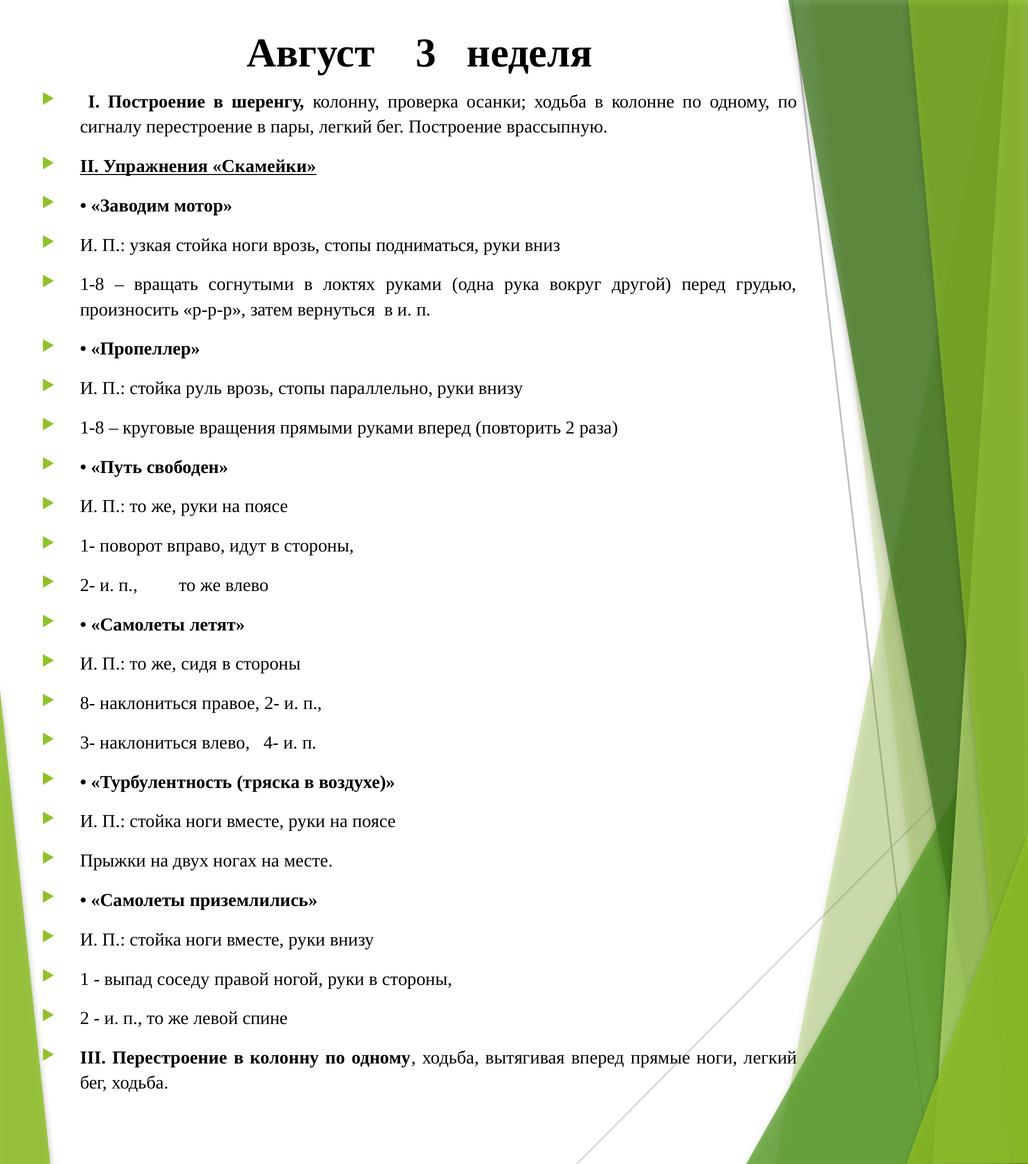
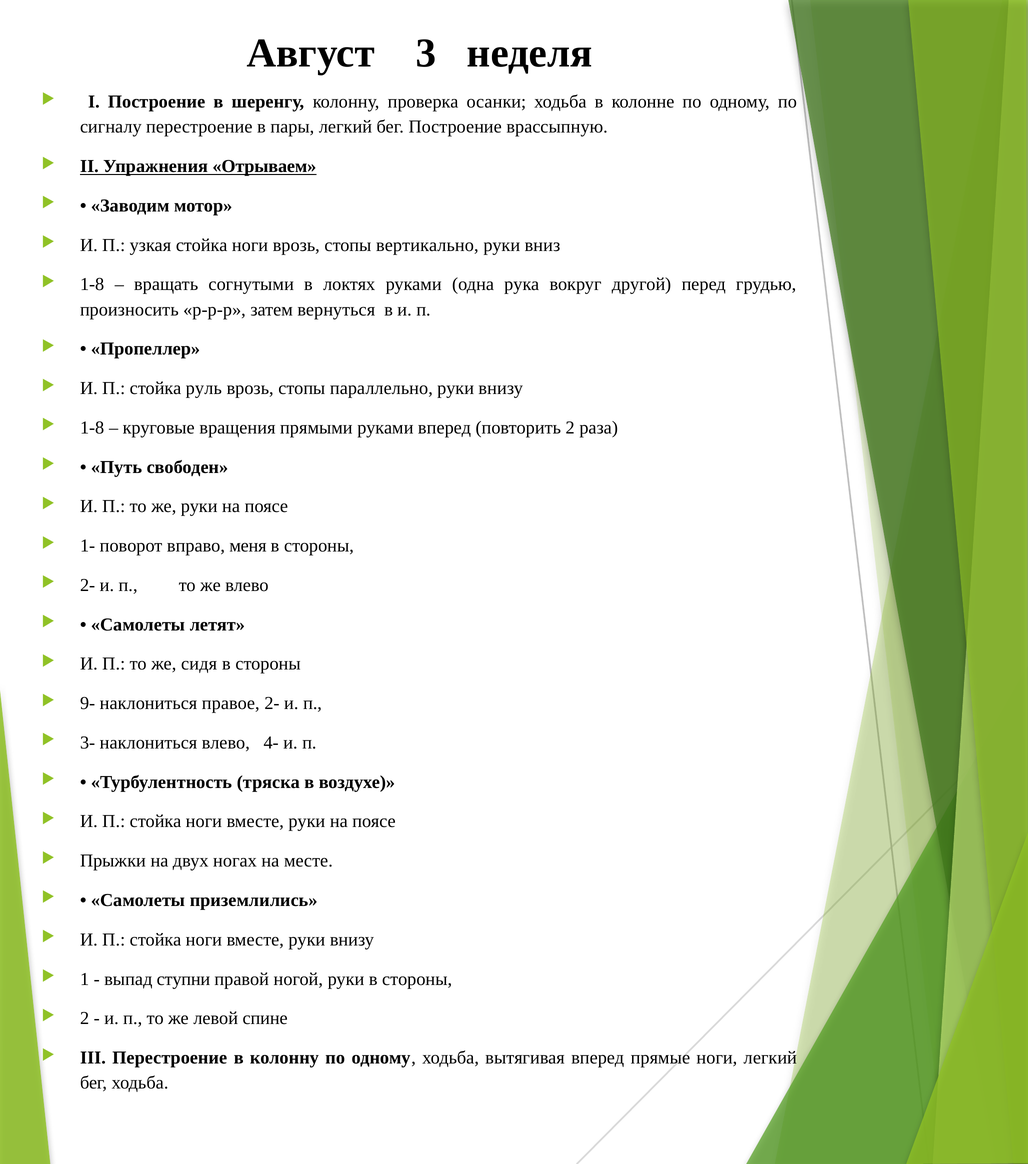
Скамейки: Скамейки -> Отрываем (264, 166)
подниматься: подниматься -> вертикально (427, 245)
идут: идут -> меня (248, 546)
8-: 8- -> 9- (88, 703)
соседу: соседу -> ступни (183, 979)
